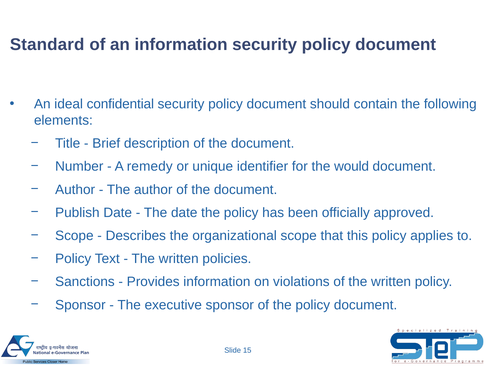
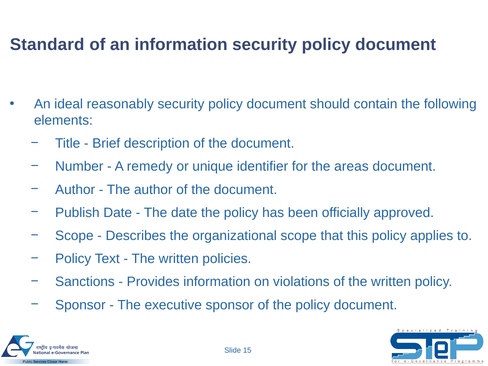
confidential: confidential -> reasonably (120, 104)
would: would -> areas (351, 166)
